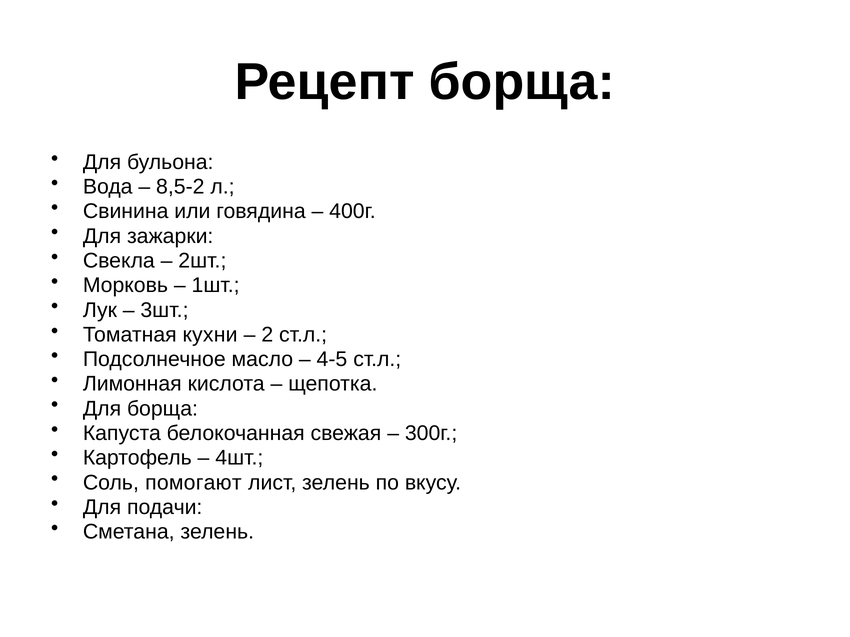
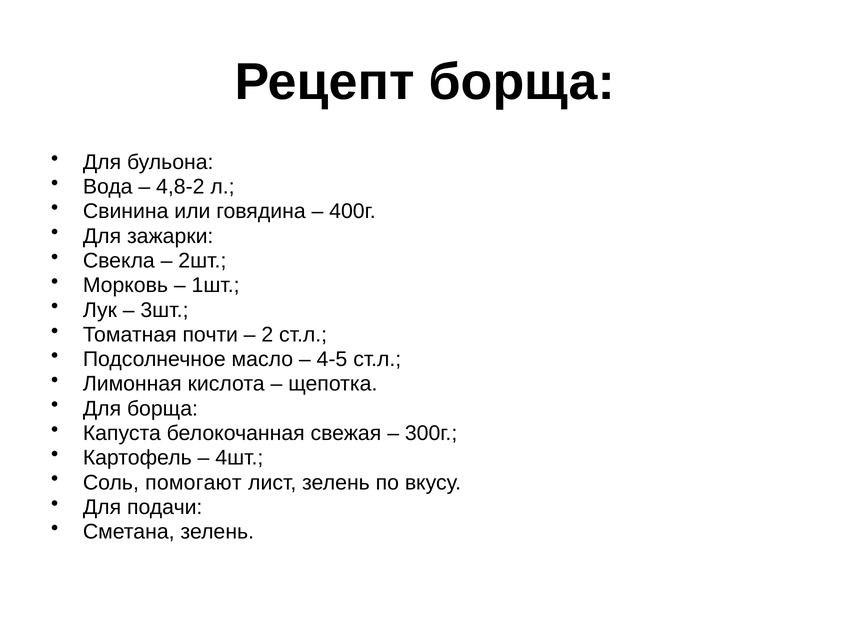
8,5-2: 8,5-2 -> 4,8-2 (180, 187)
кухни: кухни -> почти (210, 335)
